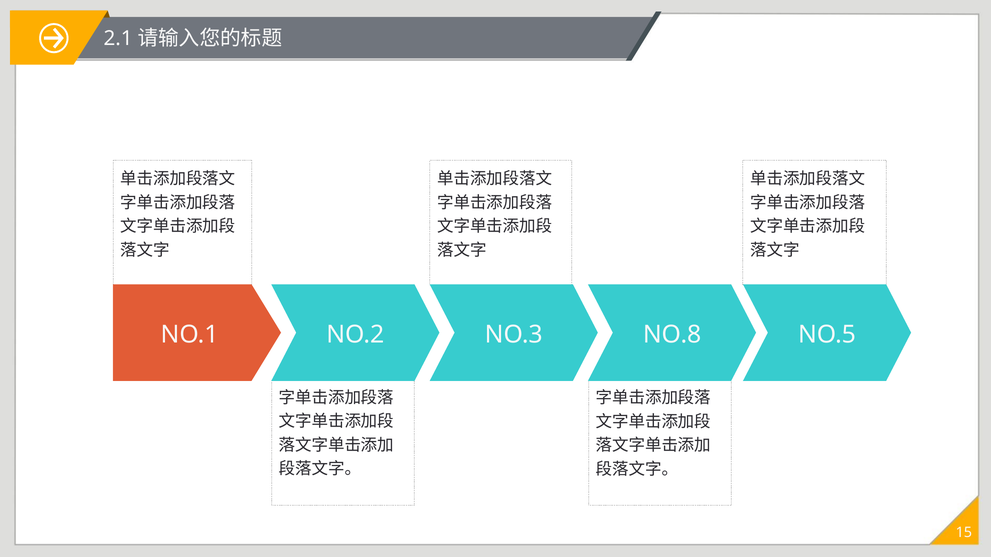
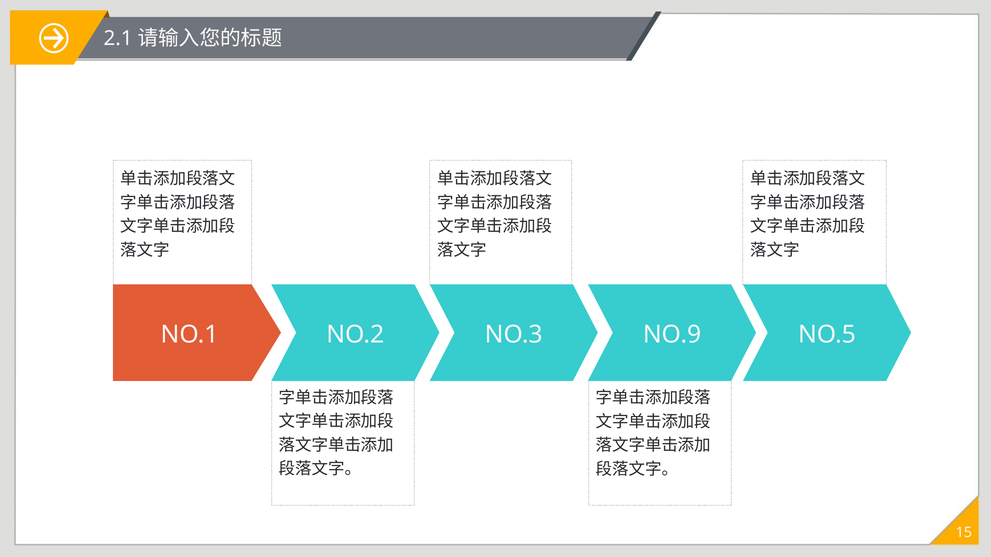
NO.8: NO.8 -> NO.9 (672, 334)
